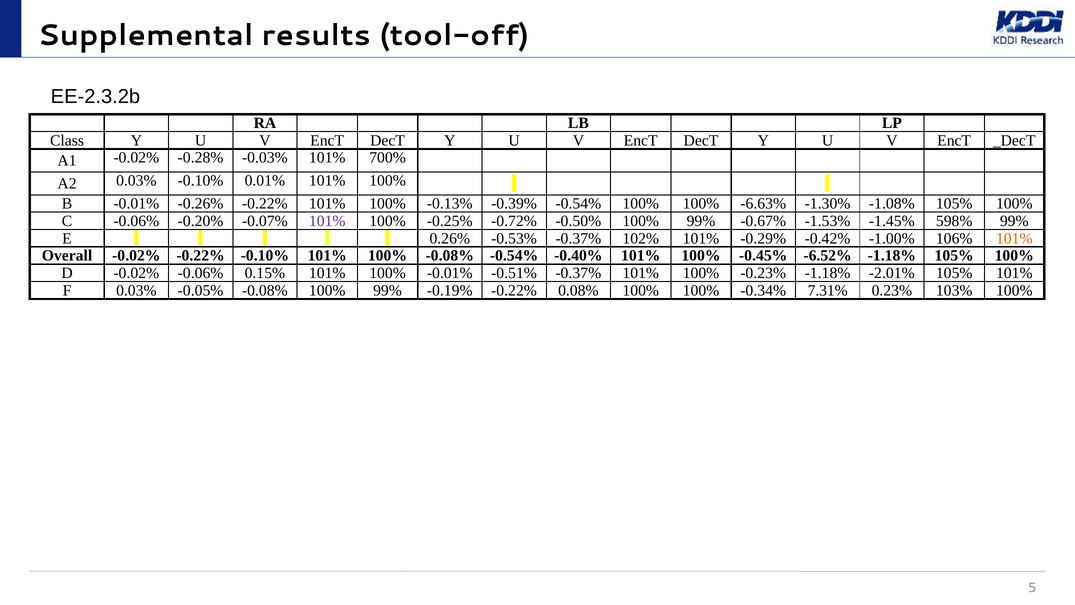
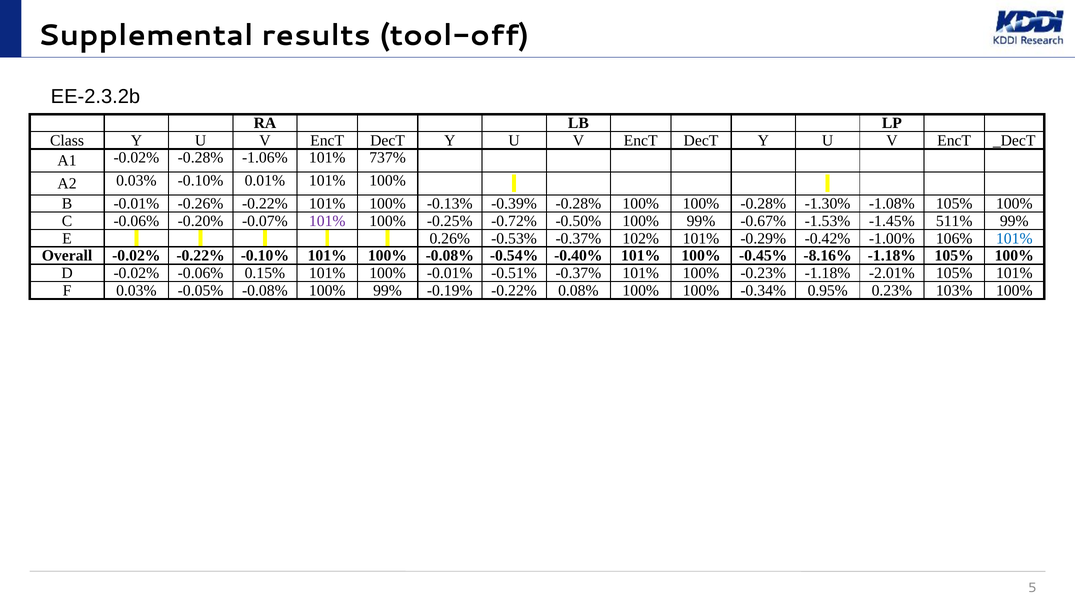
-0.03%: -0.03% -> -1.06% (265, 158)
700%: 700% -> 737% (388, 158)
-0.39% -0.54%: -0.54% -> -0.28% (578, 203)
100% -6.63%: -6.63% -> -0.28% (763, 203)
598%: 598% -> 511% (954, 221)
101% colour: orange -> blue (1014, 238)
-6.52%: -6.52% -> -8.16% (828, 256)
7.31%: 7.31% -> 0.95% (828, 290)
